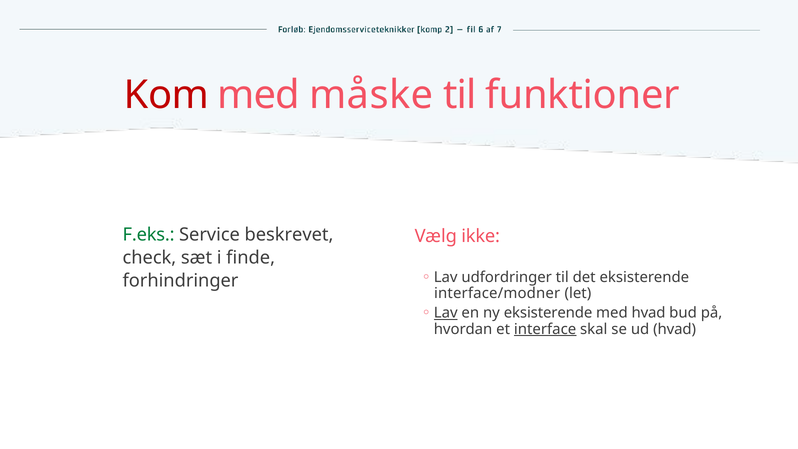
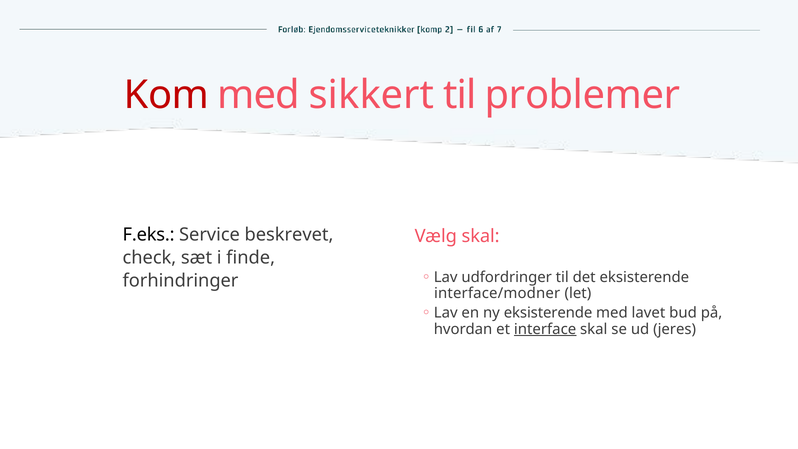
måske: måske -> sikkert (372, 95)
funktioner: funktioner -> problemer (583, 95)
F.eks colour: green -> black (149, 234)
Vælg ikke: ikke -> skal (481, 236)
Lav underline: present -> none (446, 313)
med hvad: hvad -> lavet (648, 313)
ud hvad: hvad -> jeres (675, 329)
